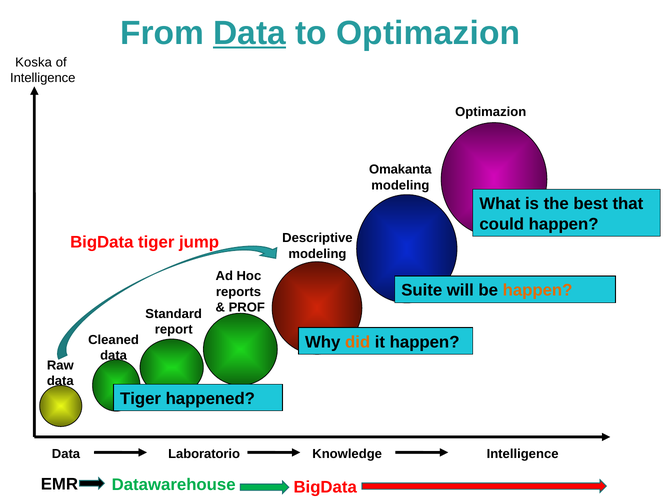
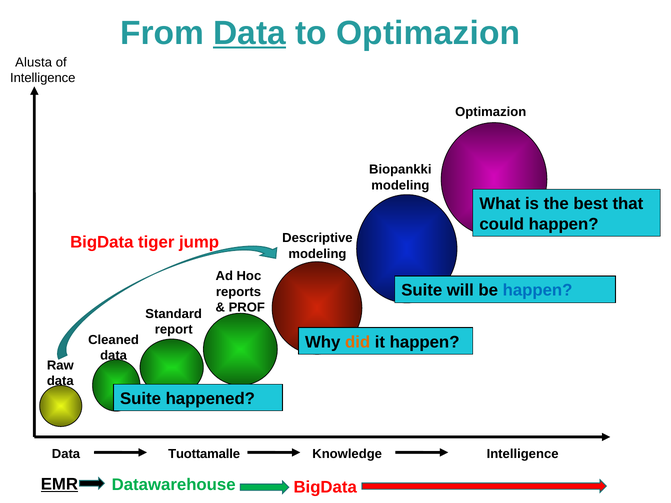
Koska: Koska -> Alusta (34, 62)
Omakanta: Omakanta -> Biopankki (400, 170)
happen colour: orange -> blue (538, 291)
Tiger: Tiger -> Suite (141, 399)
Laboratorio: Laboratorio -> Tuottamalle (204, 454)
EMR underline: none -> present (59, 484)
